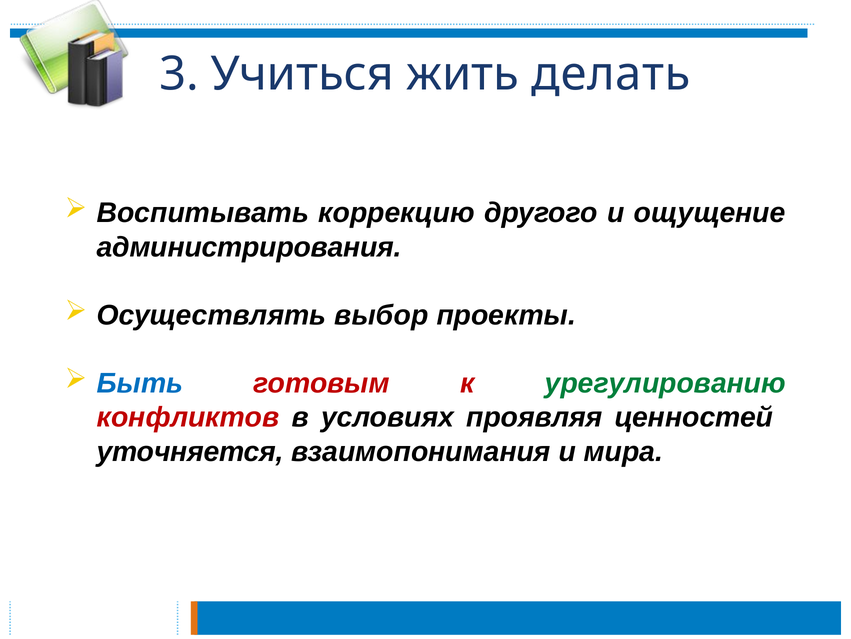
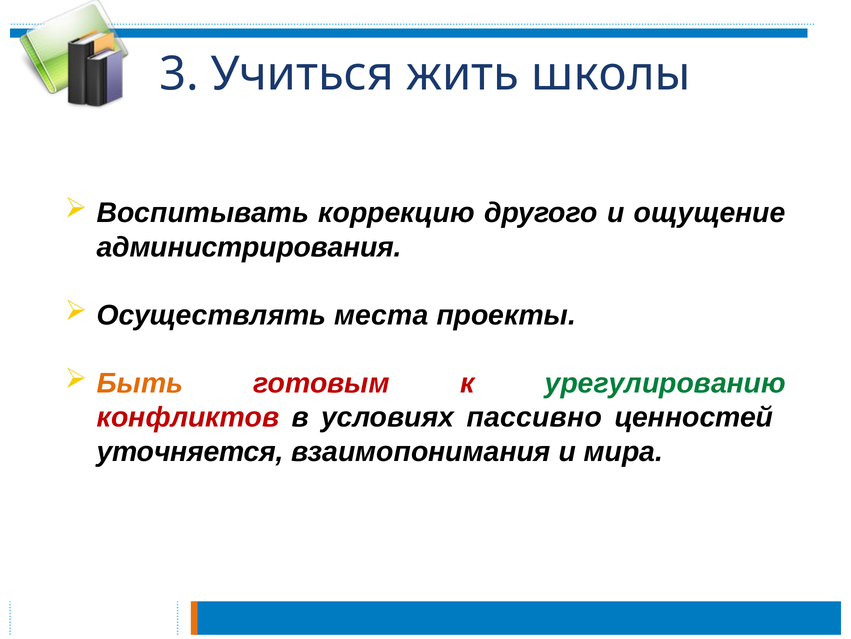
делать: делать -> школы (611, 74)
выбор: выбор -> места (381, 315)
Быть colour: blue -> orange (140, 383)
проявляя: проявляя -> пассивно (534, 417)
